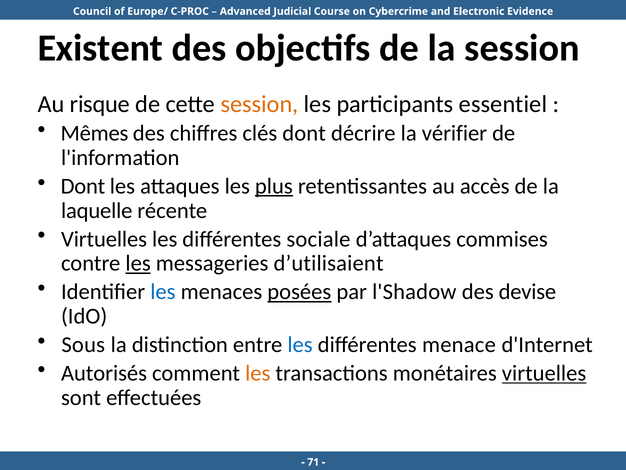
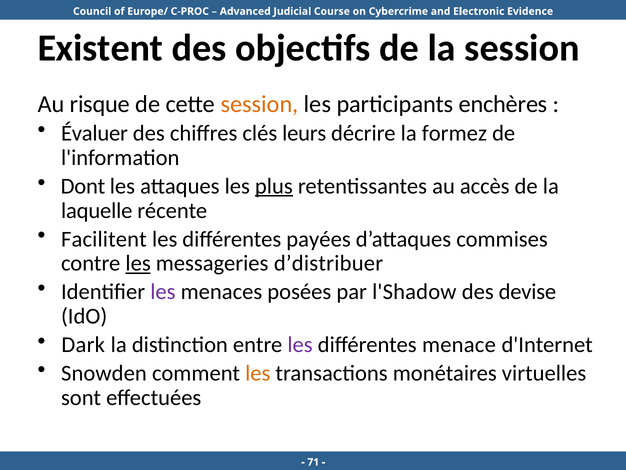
essentiel: essentiel -> enchères (503, 104)
Mêmes: Mêmes -> Évaluer (94, 133)
clés dont: dont -> leurs (304, 133)
vérifier: vérifier -> formez (454, 133)
Virtuelles: Virtuelles -> Facilitent (104, 239)
sociale: sociale -> payées (319, 239)
d’utilisaient: d’utilisaient -> d’distribuer (329, 263)
les colour: blue -> purple (163, 292)
posées underline: present -> none (299, 292)
Sous: Sous -> Dark (83, 344)
les colour: blue -> purple (300, 344)
Autorisés: Autorisés -> Snowden (104, 373)
virtuelles underline: present -> none (544, 373)
